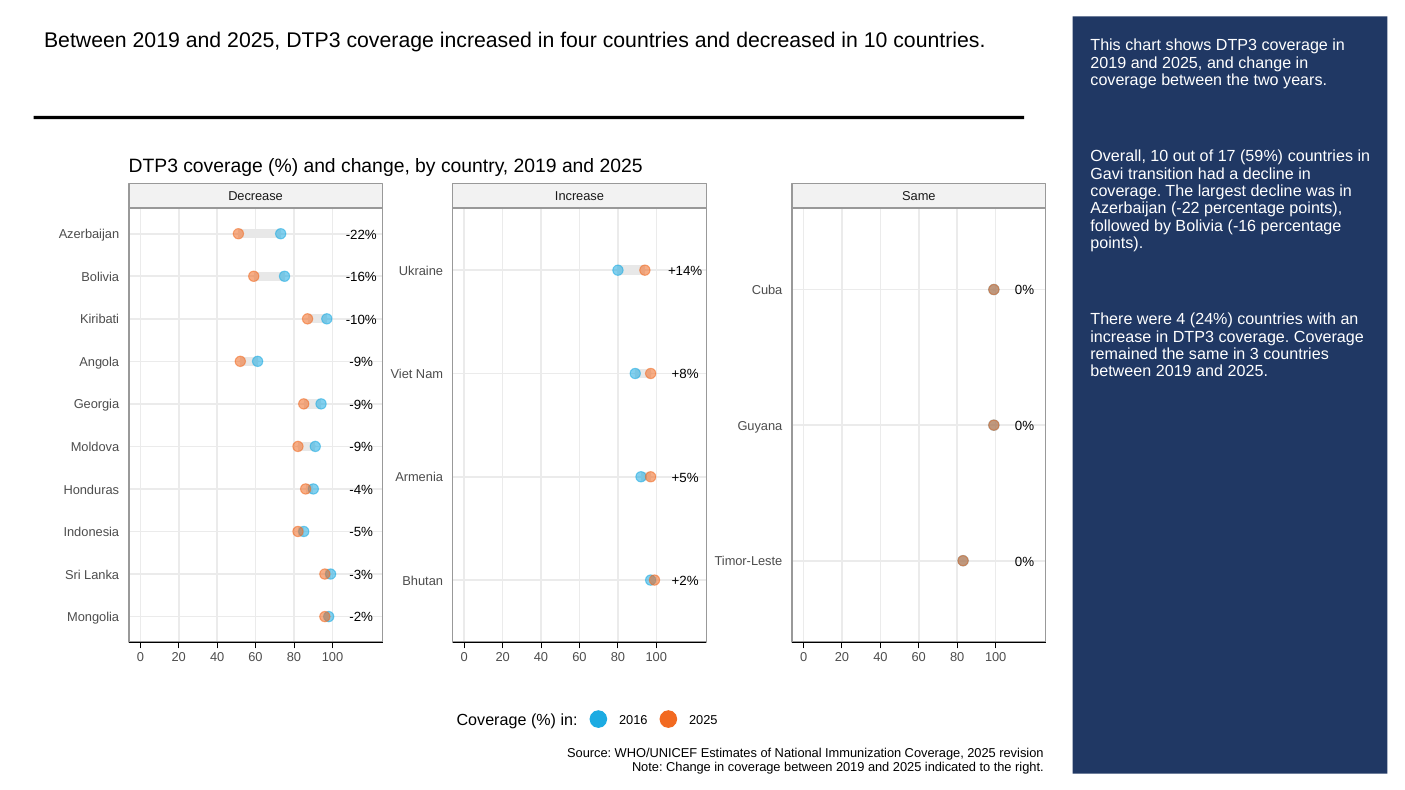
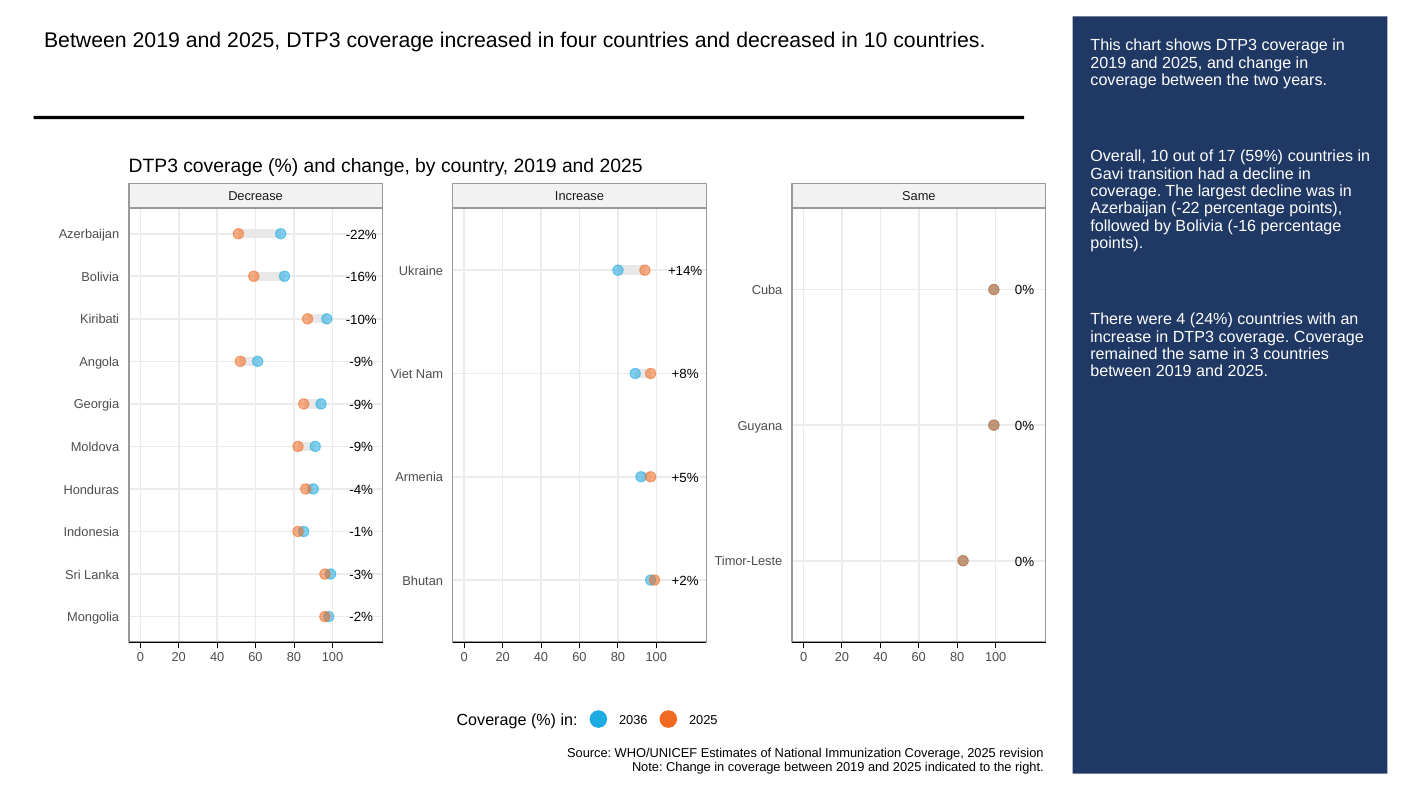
-5%: -5% -> -1% (361, 533)
2016: 2016 -> 2036 (633, 720)
